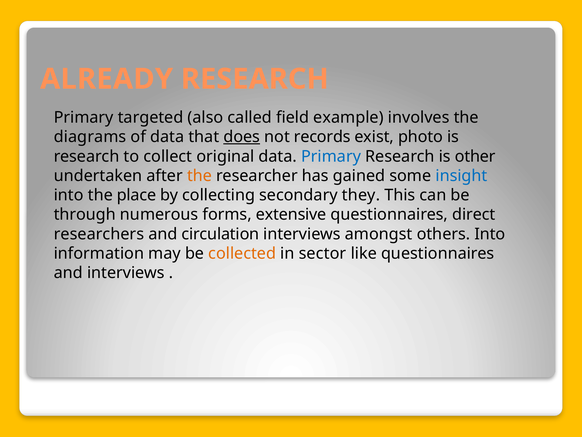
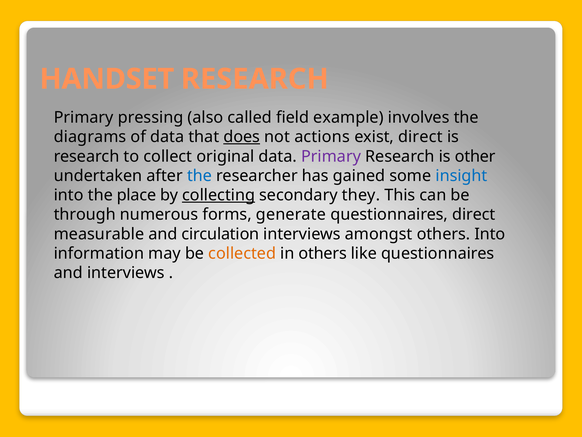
ALREADY: ALREADY -> HANDSET (107, 79)
targeted: targeted -> pressing (151, 117)
records: records -> actions (322, 137)
exist photo: photo -> direct (420, 137)
Primary colour: blue -> purple (331, 156)
the colour: orange -> blue (200, 176)
collecting underline: none -> present (219, 195)
extensive: extensive -> generate (291, 214)
researchers: researchers -> measurable (99, 234)
in sector: sector -> others (323, 253)
